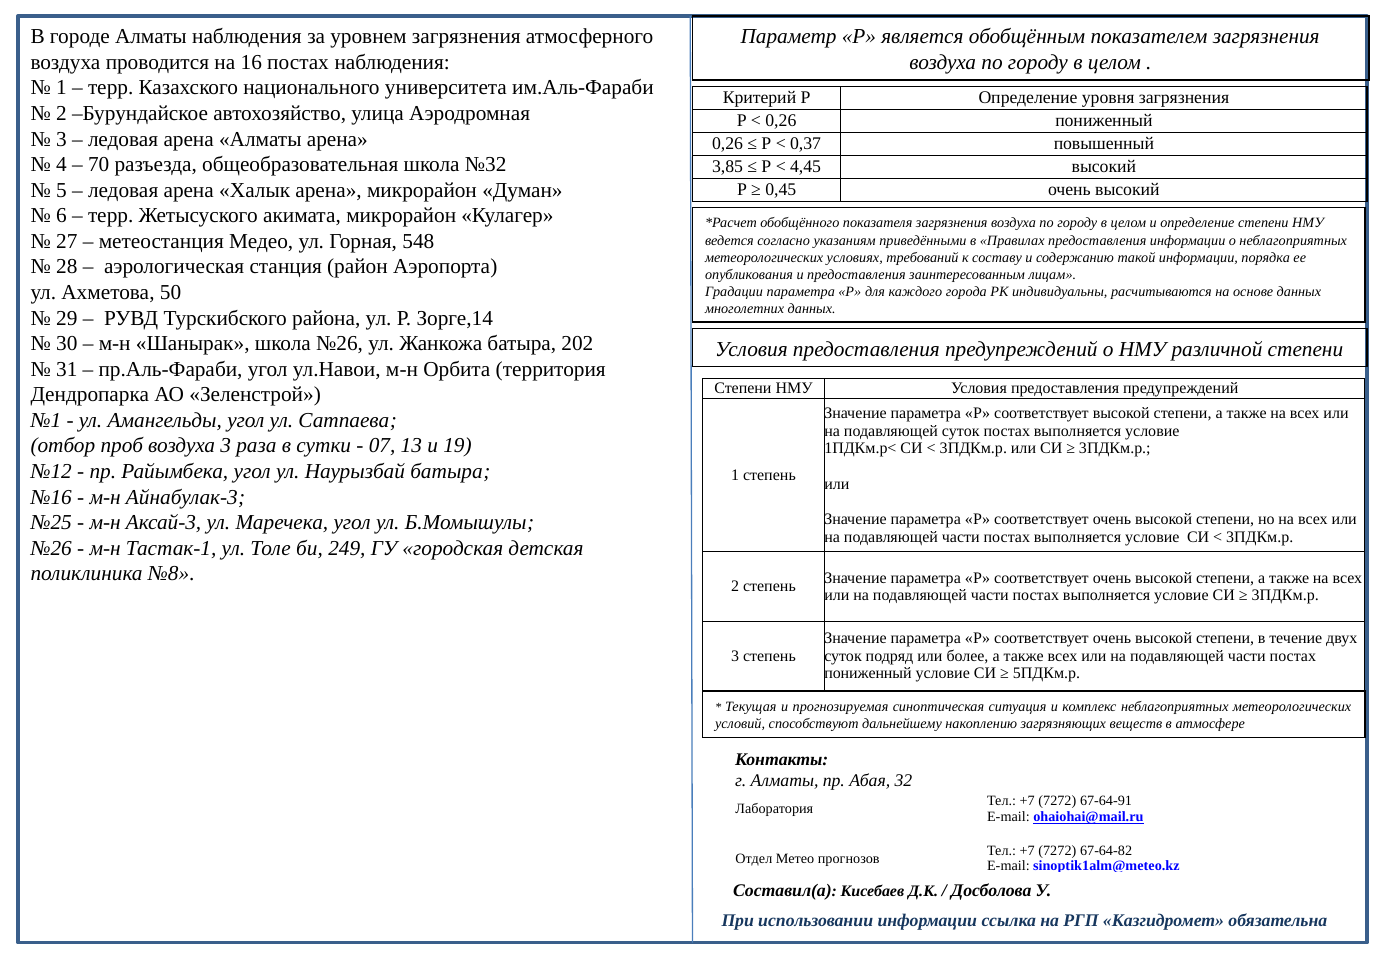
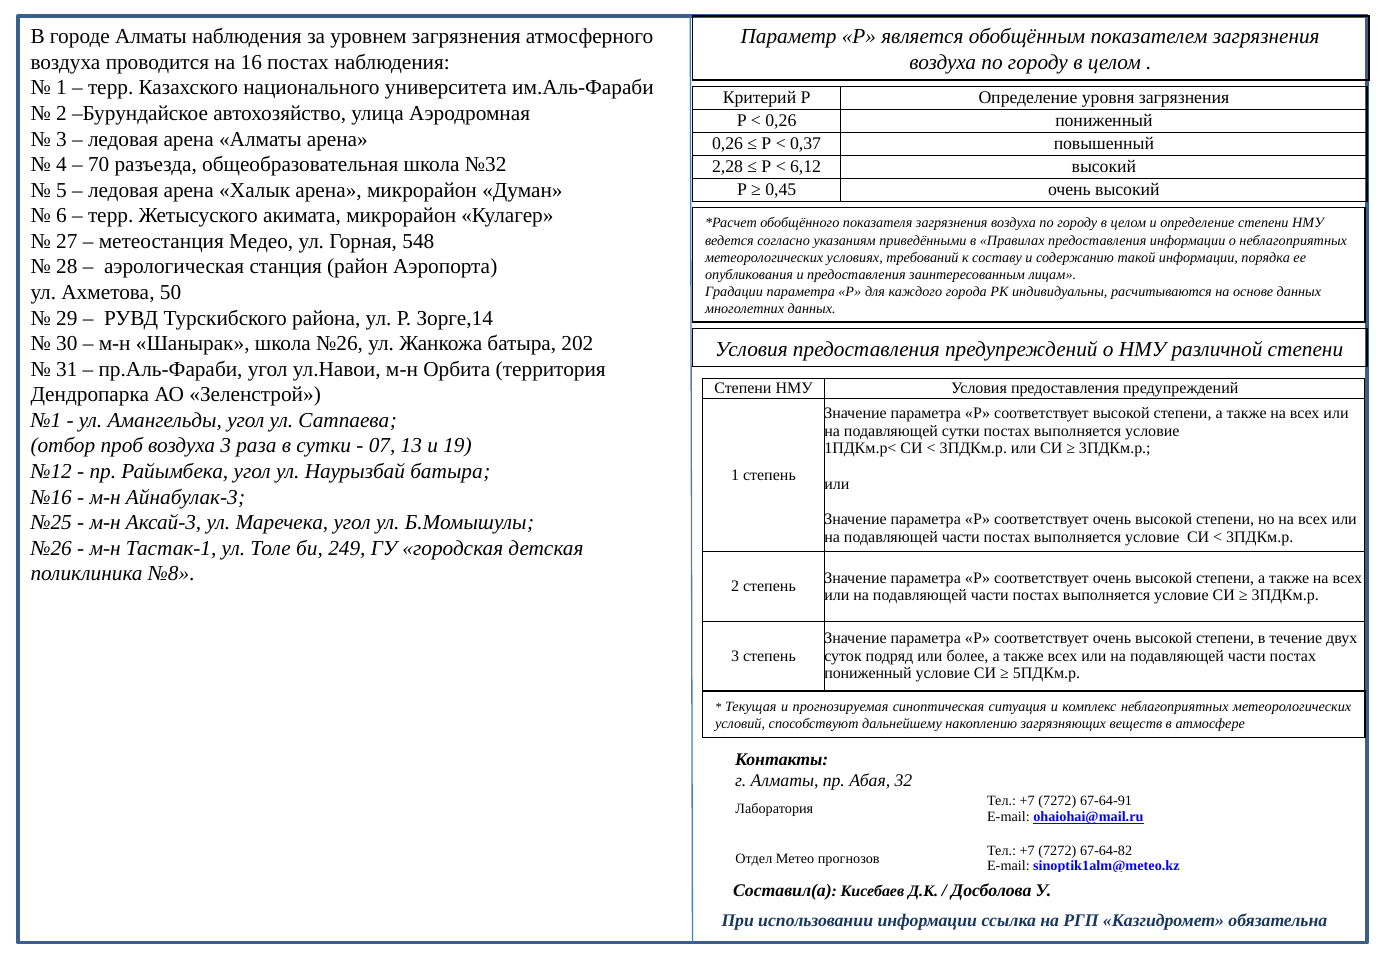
3,85: 3,85 -> 2,28 (728, 167)
4,45: 4,45 -> 6,12 (806, 167)
подавляющей суток: суток -> сутки (961, 431)
